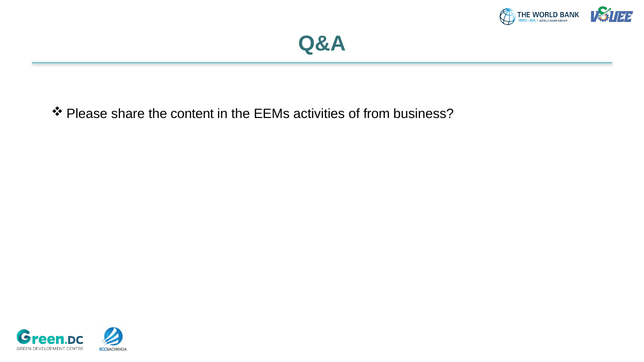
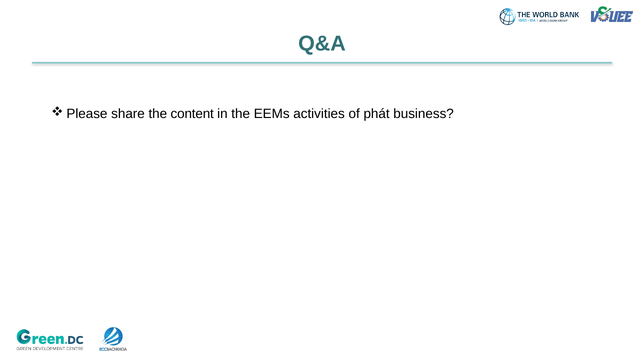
from: from -> phát (377, 114)
